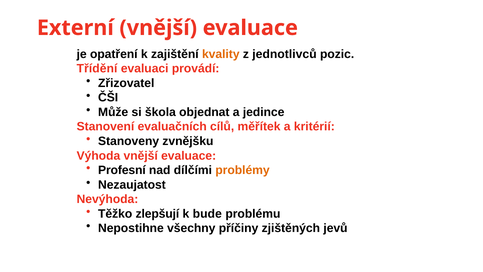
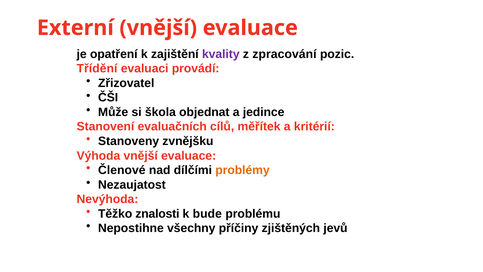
kvality colour: orange -> purple (221, 54)
jednotlivců: jednotlivců -> zpracování (284, 54)
Profesní: Profesní -> Členové (122, 170)
zlepšují: zlepšují -> znalosti (157, 213)
